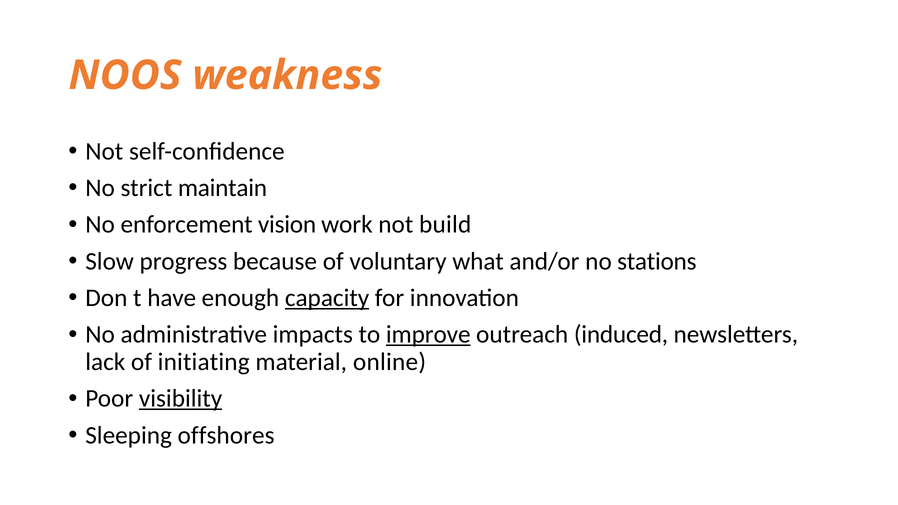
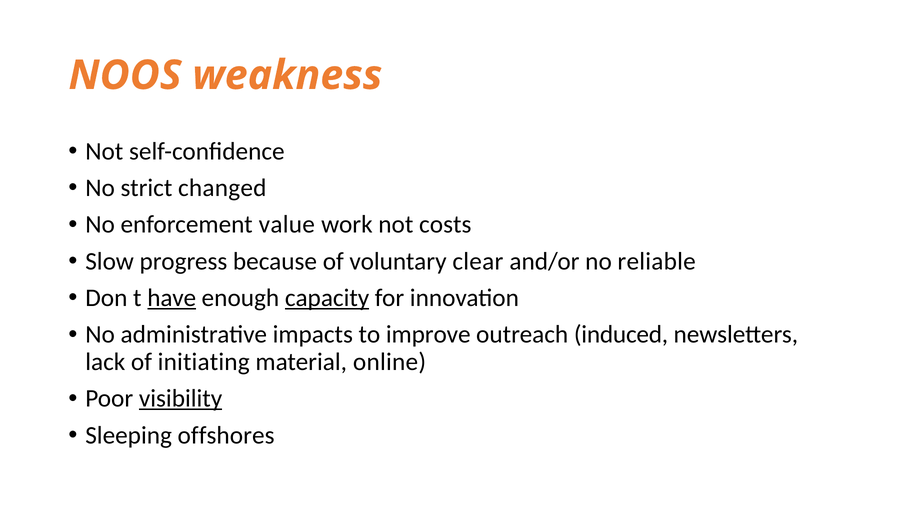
maintain: maintain -> changed (222, 188)
vision: vision -> value (287, 225)
build: build -> costs (445, 225)
what: what -> clear (478, 261)
stations: stations -> reliable (657, 261)
have underline: none -> present (172, 298)
improve underline: present -> none (428, 335)
